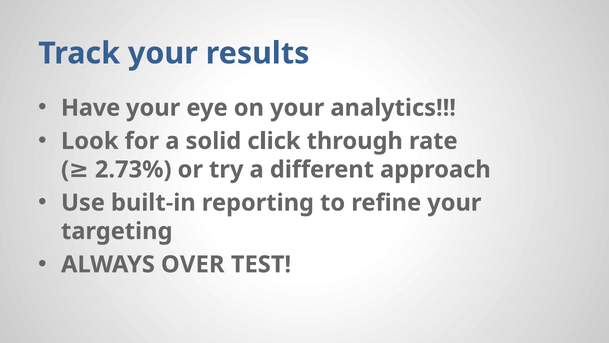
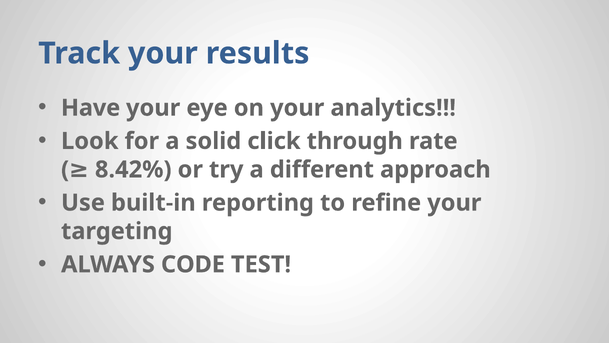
2.73%: 2.73% -> 8.42% (133, 169)
OVER: OVER -> CODE (193, 264)
